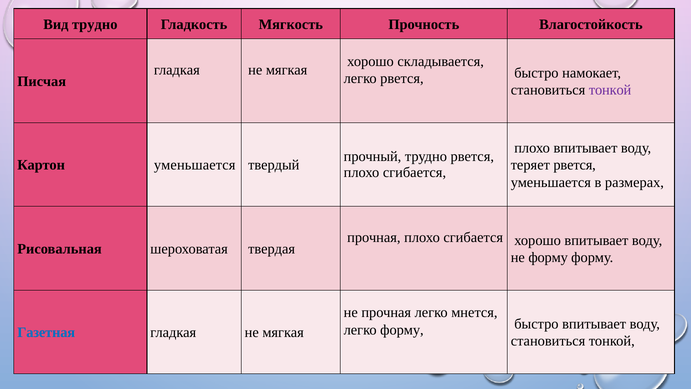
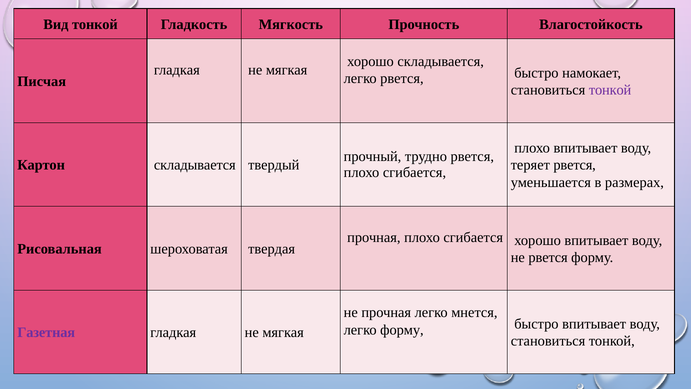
Вид трудно: трудно -> тонкой (95, 24)
Картон уменьшается: уменьшается -> складывается (195, 165)
не форму: форму -> рвется (548, 257)
Газетная colour: blue -> purple (46, 332)
